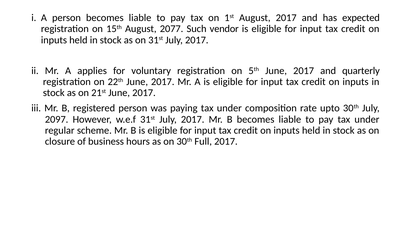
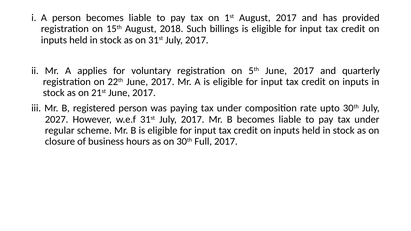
expected: expected -> provided (361, 18)
2077: 2077 -> 2018 (172, 29)
vendor: vendor -> billings (224, 29)
2097: 2097 -> 2027 (57, 119)
